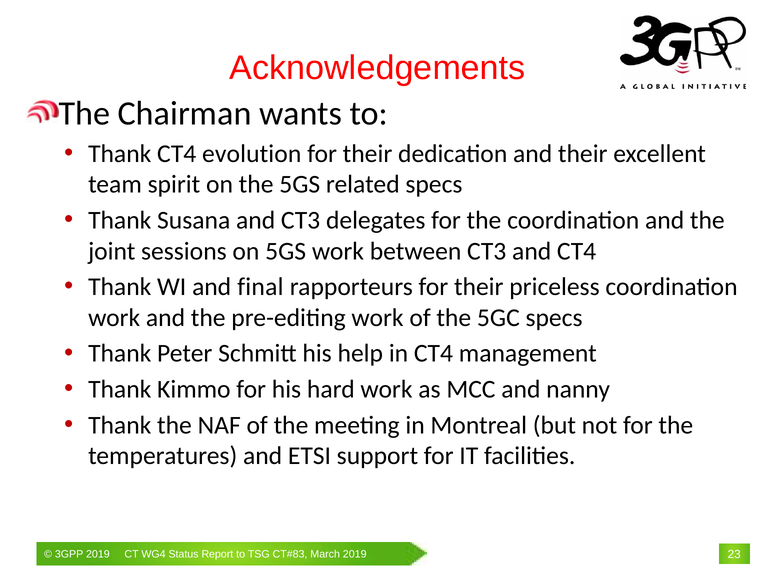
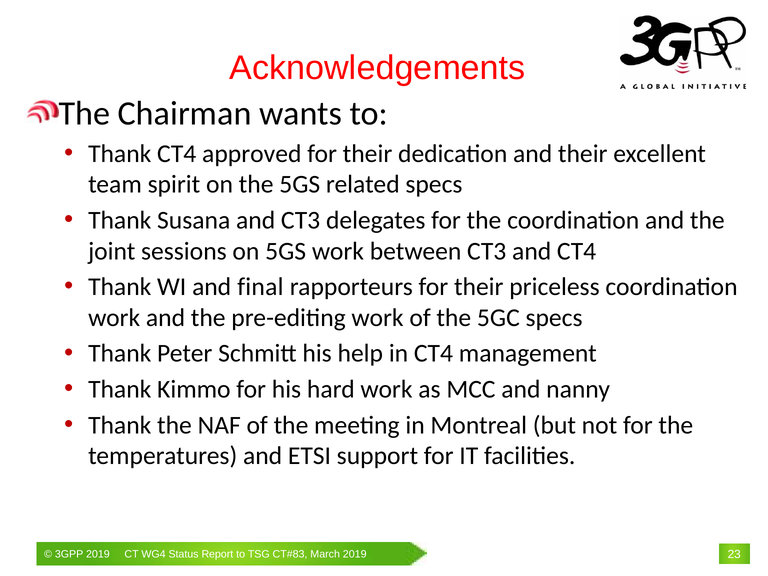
evolution: evolution -> approved (252, 154)
